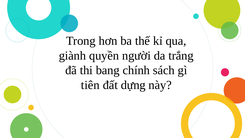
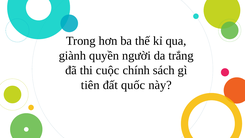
bang: bang -> cuộc (108, 70)
dựng: dựng -> quốc (133, 85)
